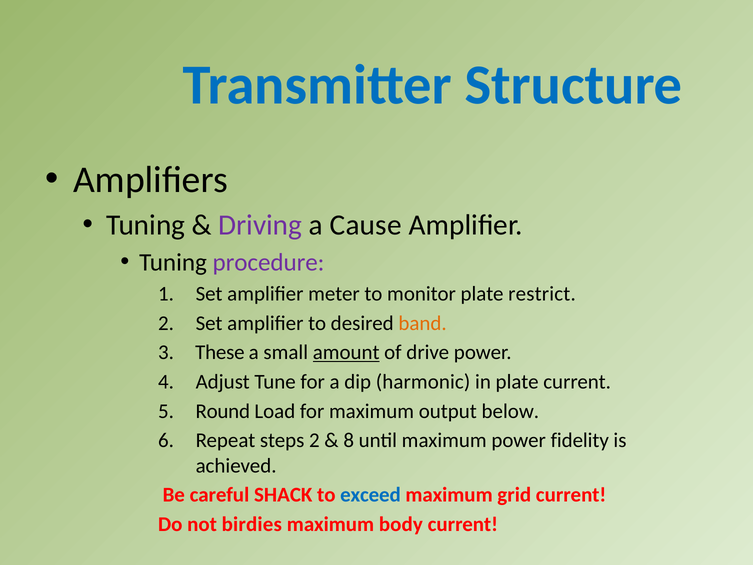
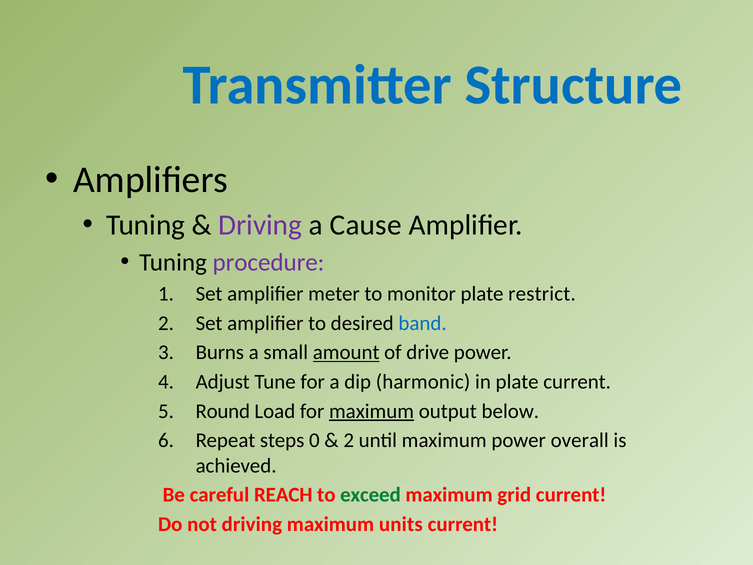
band colour: orange -> blue (423, 323)
These: These -> Burns (220, 352)
maximum underline: none -> present (372, 411)
steps 2: 2 -> 0 (314, 440)
8: 8 -> 2 (349, 440)
fidelity: fidelity -> overall (580, 440)
SHACK: SHACK -> REACH (283, 495)
exceed colour: blue -> green (370, 495)
not birdies: birdies -> driving (252, 524)
body: body -> units (401, 524)
